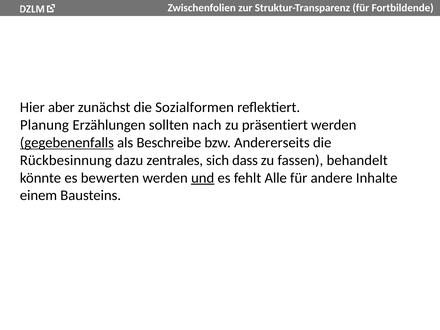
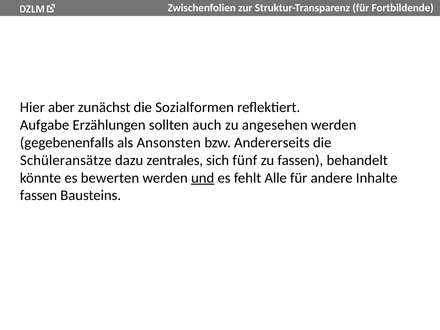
Planung: Planung -> Aufgabe (45, 125)
nach: nach -> auch (207, 125)
präsentiert: präsentiert -> angesehen (275, 125)
gegebenenfalls underline: present -> none (67, 143)
Beschreibe: Beschreibe -> Ansonsten (169, 143)
Rückbesinnung: Rückbesinnung -> Schüleransätze (66, 160)
dass: dass -> fünf (245, 160)
einem: einem -> fassen (39, 195)
